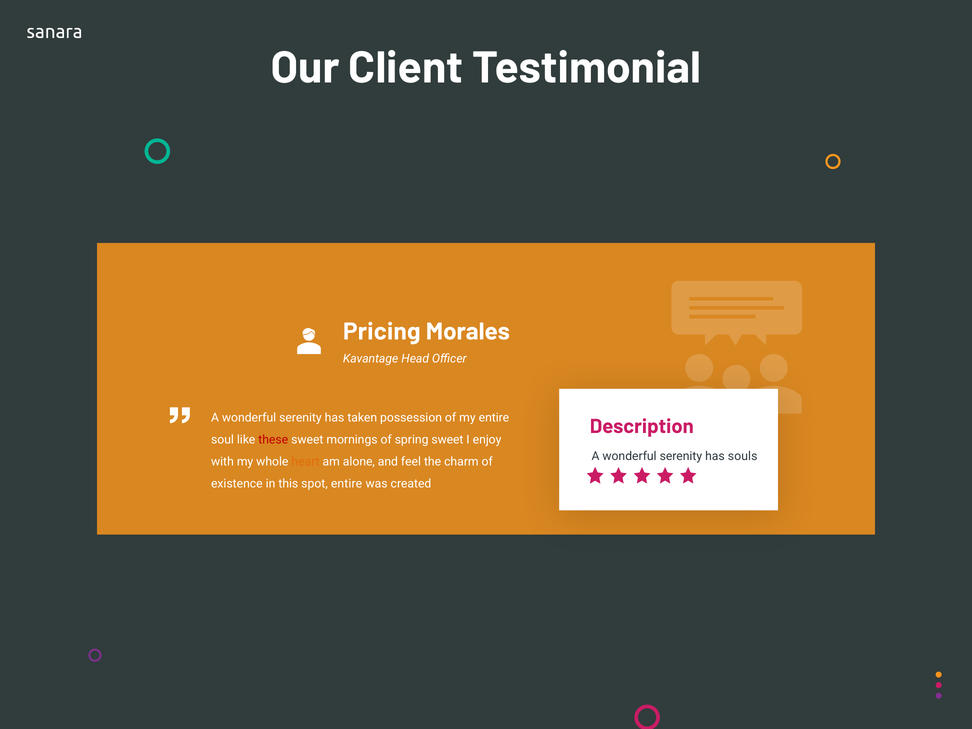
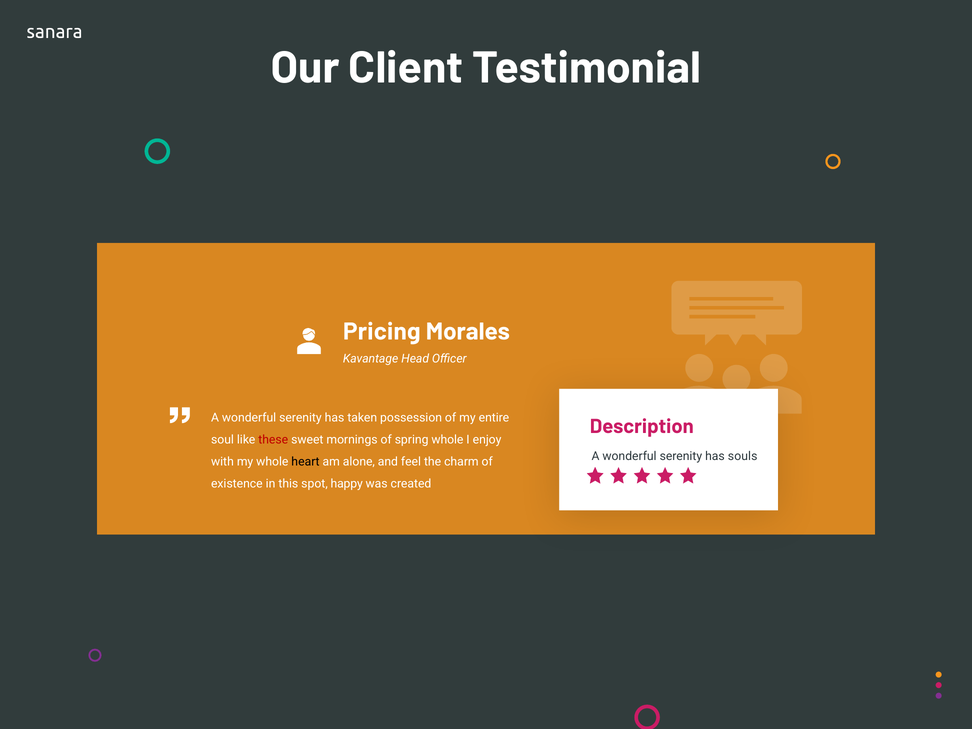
spring sweet: sweet -> whole (447, 440)
heart colour: orange -> black (305, 462)
spot entire: entire -> happy (347, 484)
